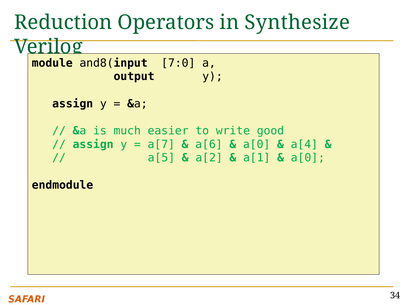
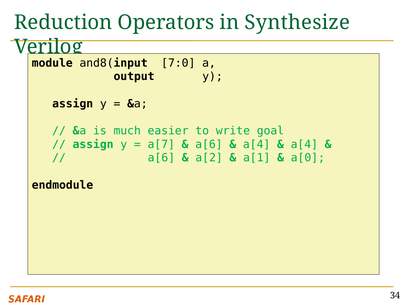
good: good -> goal (270, 131)
a[0: a[0 -> a[4 (257, 144)
a[5: a[5 -> a[6 (161, 158)
